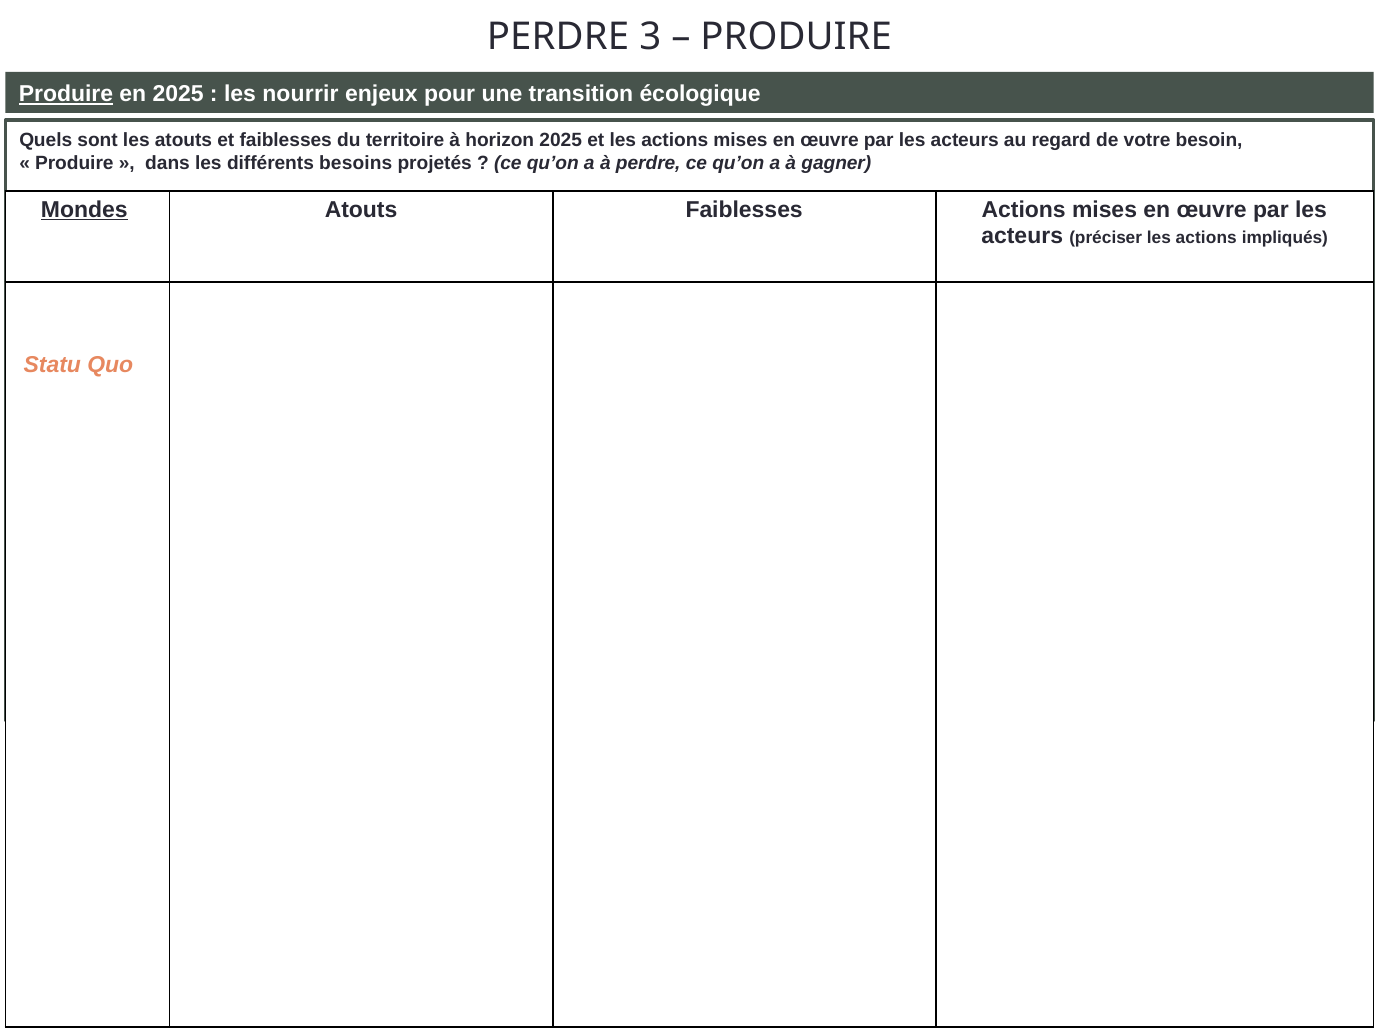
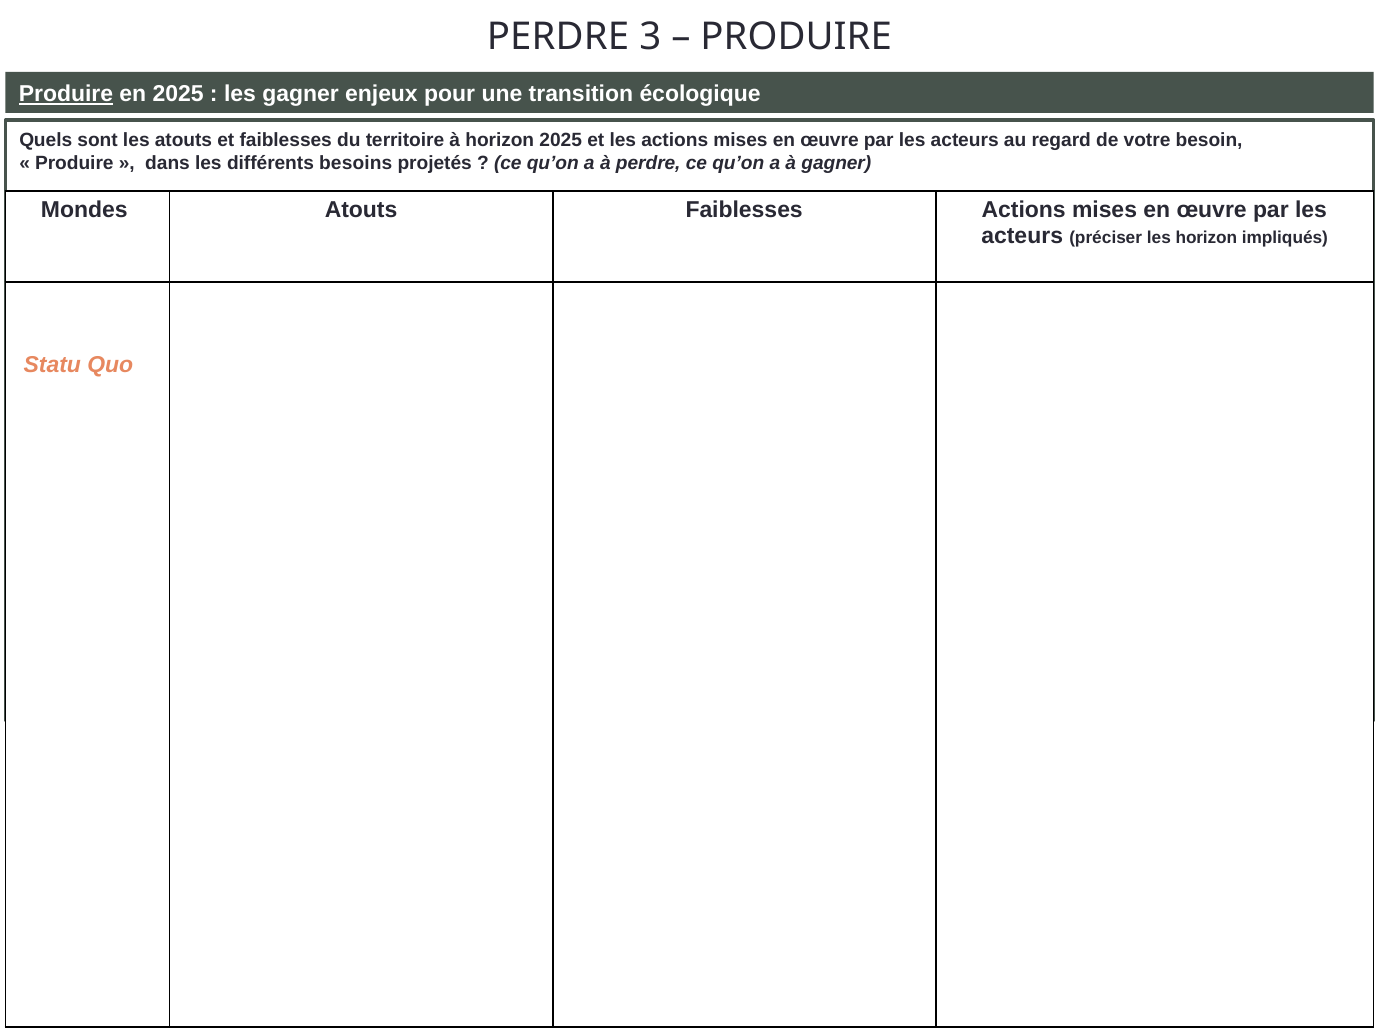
les nourrir: nourrir -> gagner (301, 94)
Mondes underline: present -> none (84, 210)
préciser les actions: actions -> horizon (1206, 237)
